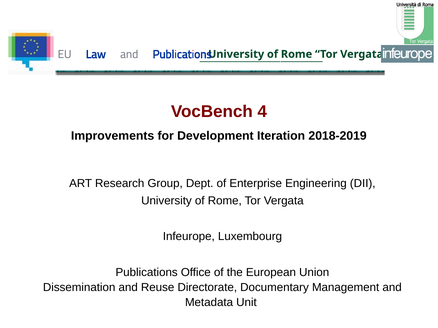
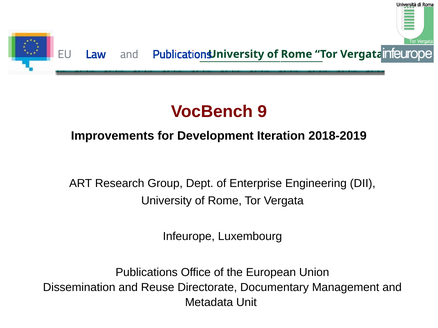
4: 4 -> 9 (262, 112)
